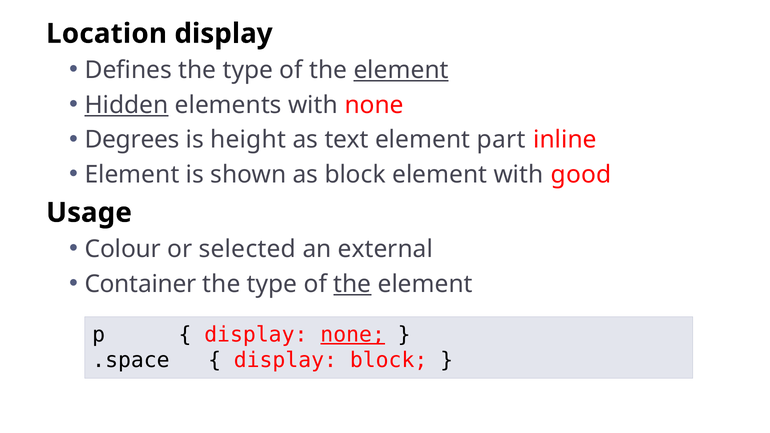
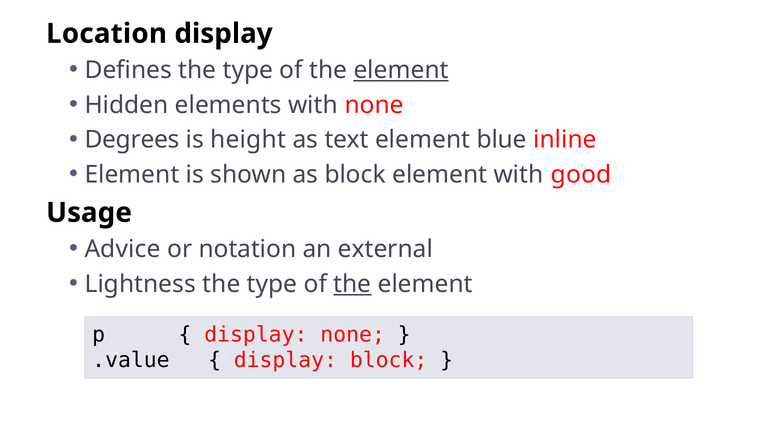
Hidden underline: present -> none (127, 105)
part: part -> blue (502, 140)
Colour: Colour -> Advice (123, 249)
selected: selected -> notation (247, 249)
Container: Container -> Lightness (140, 284)
none underline: present -> none (353, 335)
.space: .space -> .value (131, 360)
